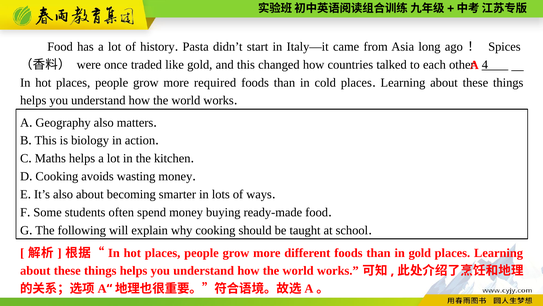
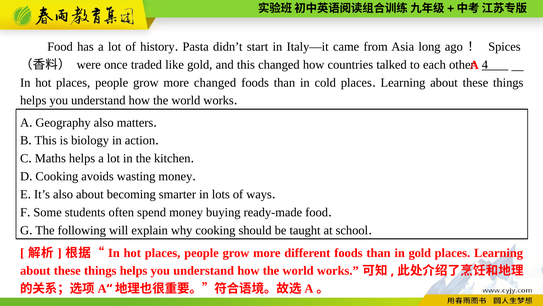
more required: required -> changed (215, 82)
